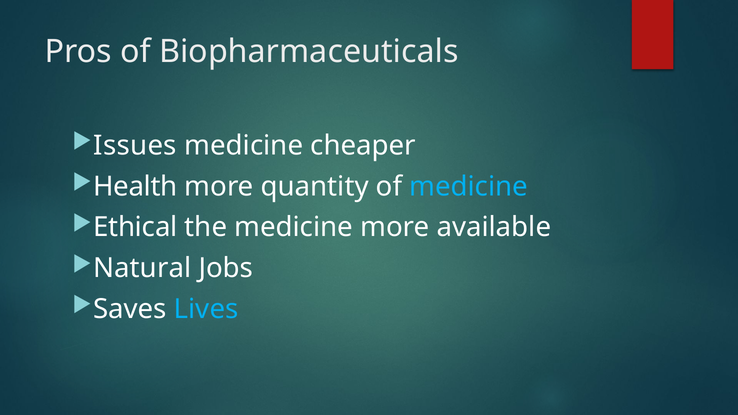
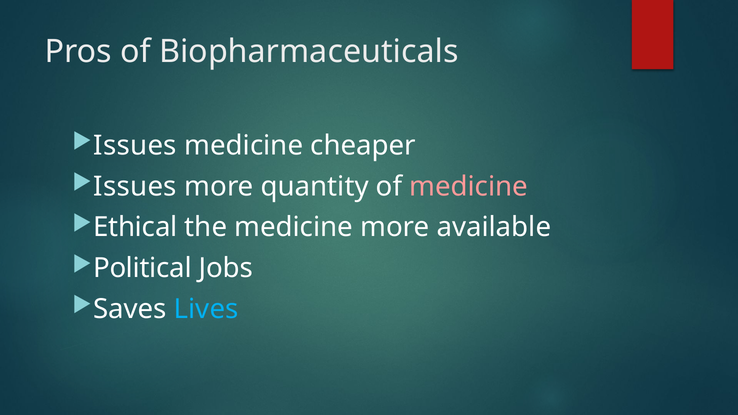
Health: Health -> Issues (135, 186)
medicine colour: light blue -> pink (469, 186)
Natural: Natural -> Political (142, 268)
